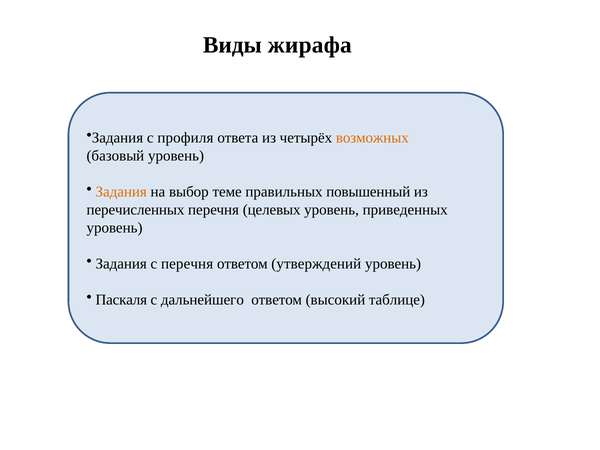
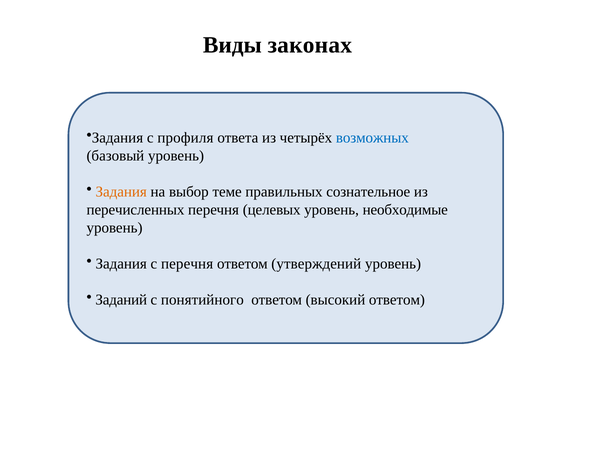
жирафа: жирафа -> законах (310, 45)
возможных colour: orange -> blue (372, 138)
повышенный: повышенный -> сознательное (368, 192)
приведенных: приведенных -> необходимые (405, 210)
Паскаля: Паскаля -> Заданий (121, 300)
дальнейшего: дальнейшего -> понятийного (202, 300)
высокий таблице: таблице -> ответом (397, 300)
